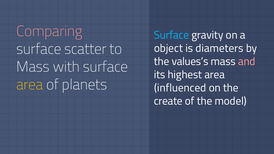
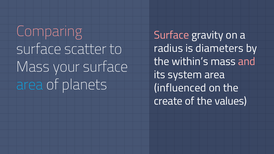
Surface colour: light blue -> pink (171, 35)
object: object -> radius (168, 48)
values’s: values’s -> within’s (190, 61)
with: with -> your (66, 67)
highest: highest -> system (185, 75)
area colour: yellow -> light blue (30, 85)
model: model -> values (231, 101)
